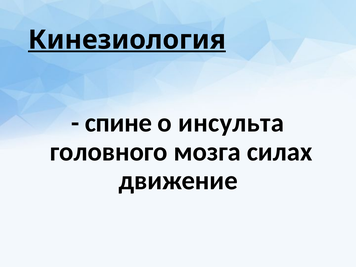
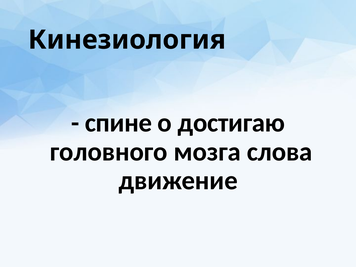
Кинезиология underline: present -> none (127, 40)
инсульта: инсульта -> достигаю (231, 123)
силах: силах -> слова (280, 152)
